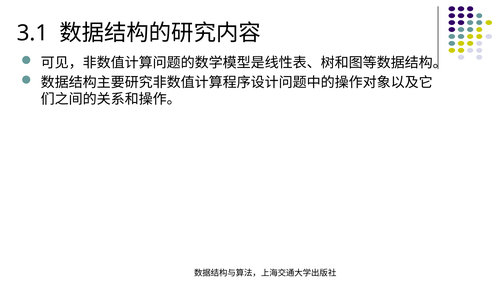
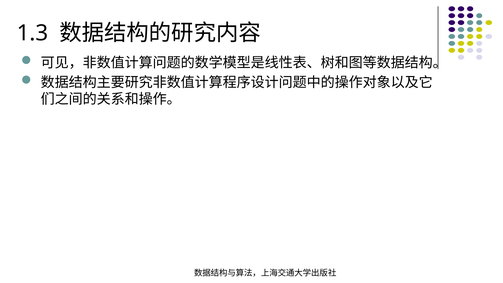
3.1: 3.1 -> 1.3 (33, 33)
